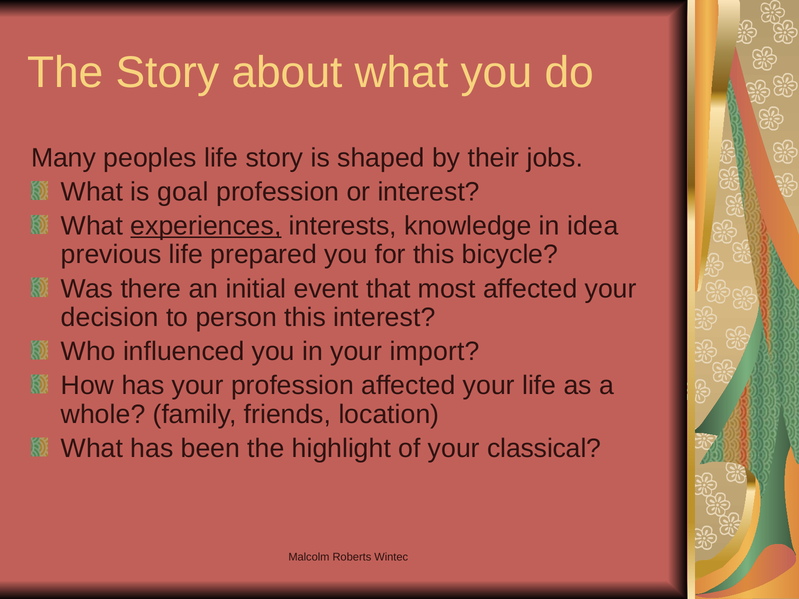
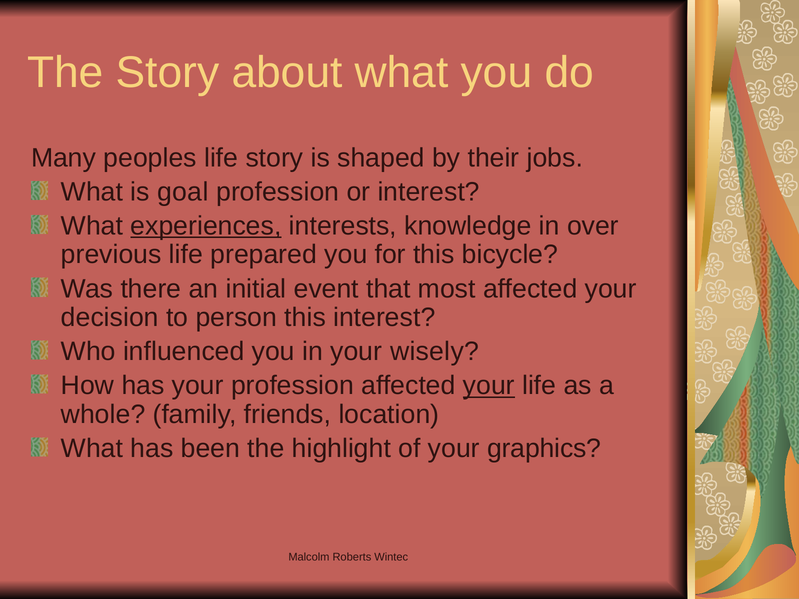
idea: idea -> over (593, 226)
import: import -> wisely (434, 352)
your underline: none -> present (489, 386)
classical: classical -> graphics (544, 449)
